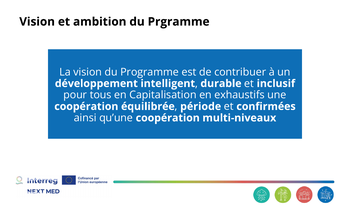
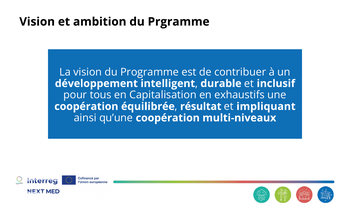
période: période -> résultat (201, 106)
confirmées: confirmées -> impliquant (266, 106)
